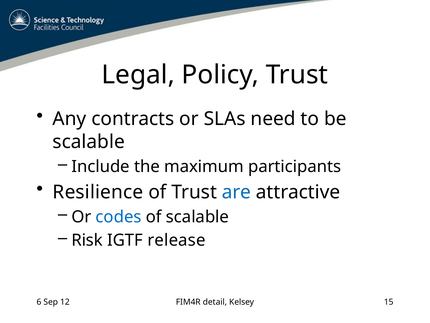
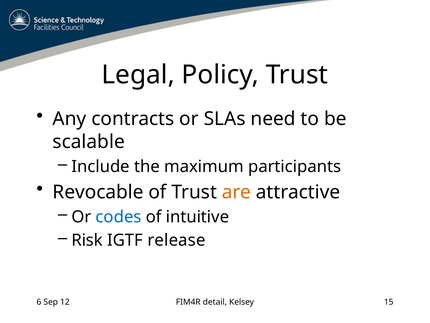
Resilience: Resilience -> Revocable (98, 192)
are colour: blue -> orange (237, 192)
of scalable: scalable -> intuitive (198, 216)
